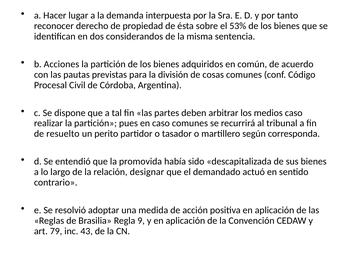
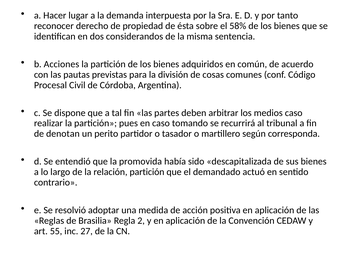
53%: 53% -> 58% (238, 26)
caso comunes: comunes -> tomando (190, 123)
resuelto: resuelto -> denotan (63, 134)
relación designar: designar -> partición (147, 172)
9: 9 -> 2 (141, 220)
79: 79 -> 55 (56, 231)
43: 43 -> 27 (87, 231)
